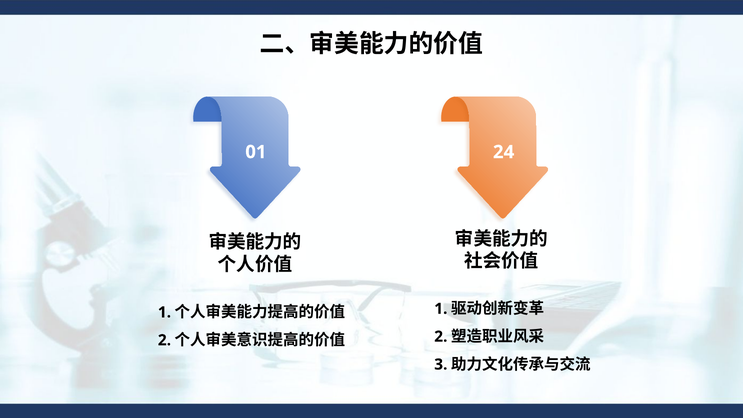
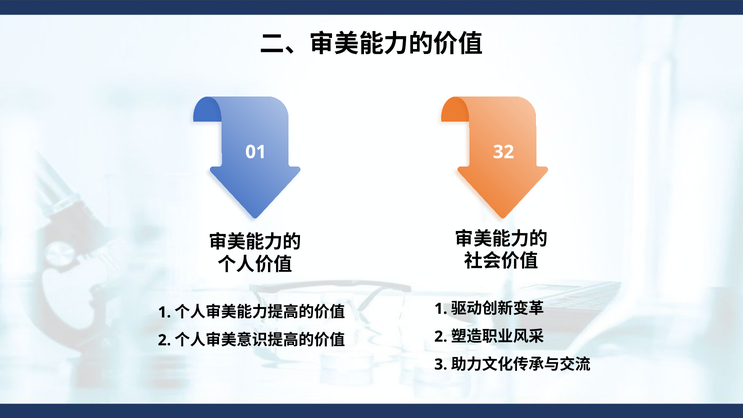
24: 24 -> 32 (504, 152)
